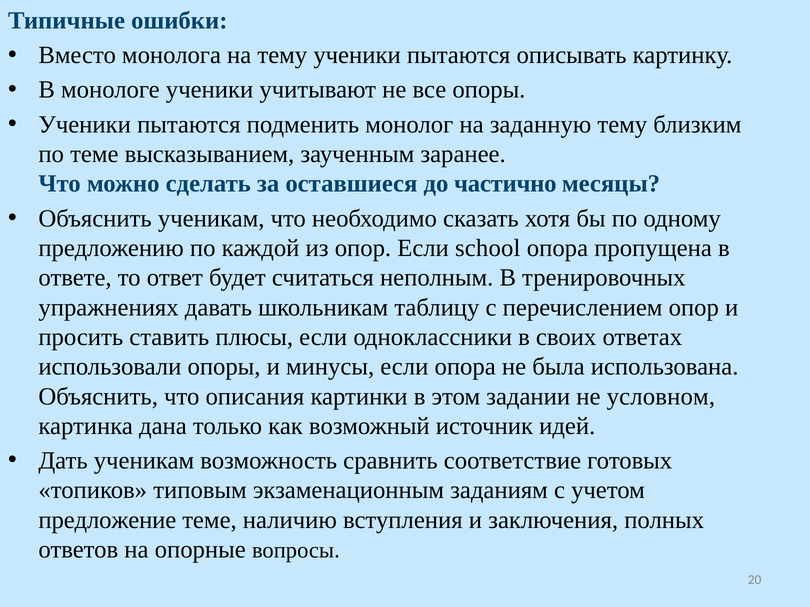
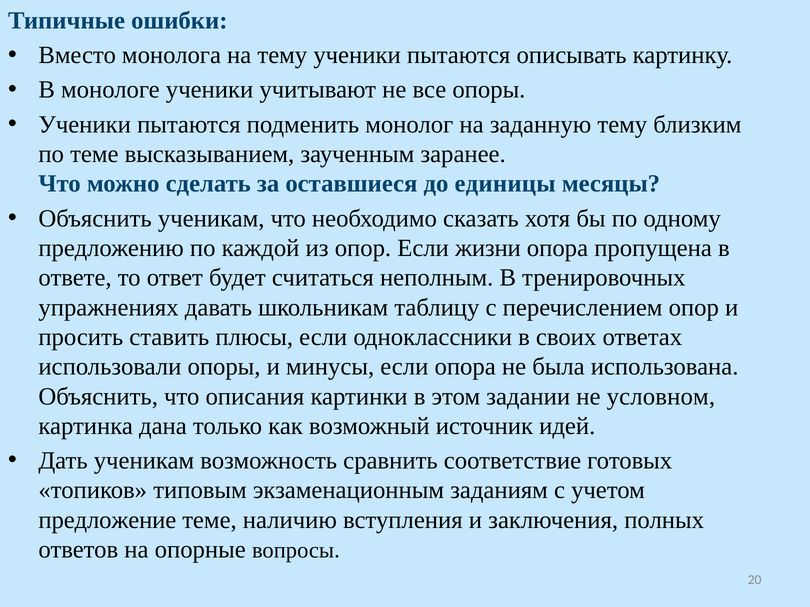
частично: частично -> единицы (505, 184)
school: school -> жизни (488, 248)
